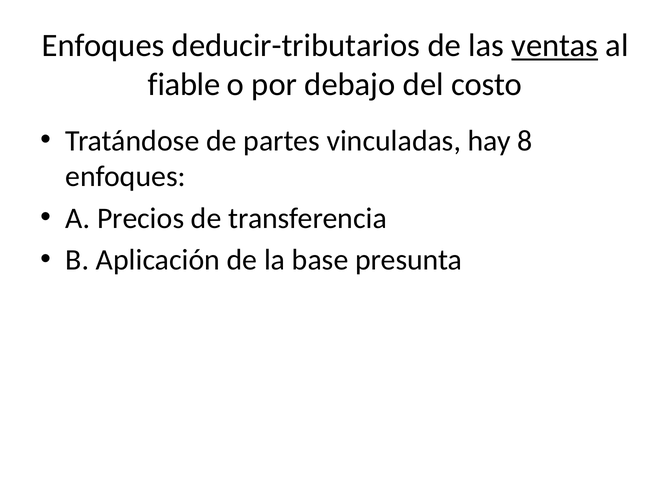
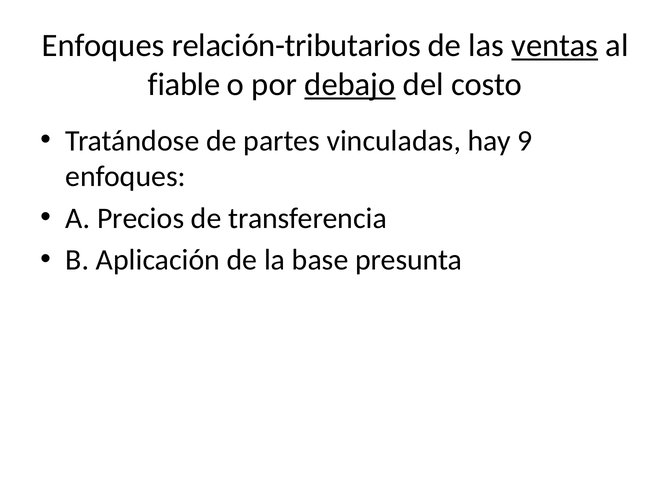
deducir-tributarios: deducir-tributarios -> relación-tributarios (296, 45)
debajo underline: none -> present (350, 84)
8: 8 -> 9 (525, 141)
